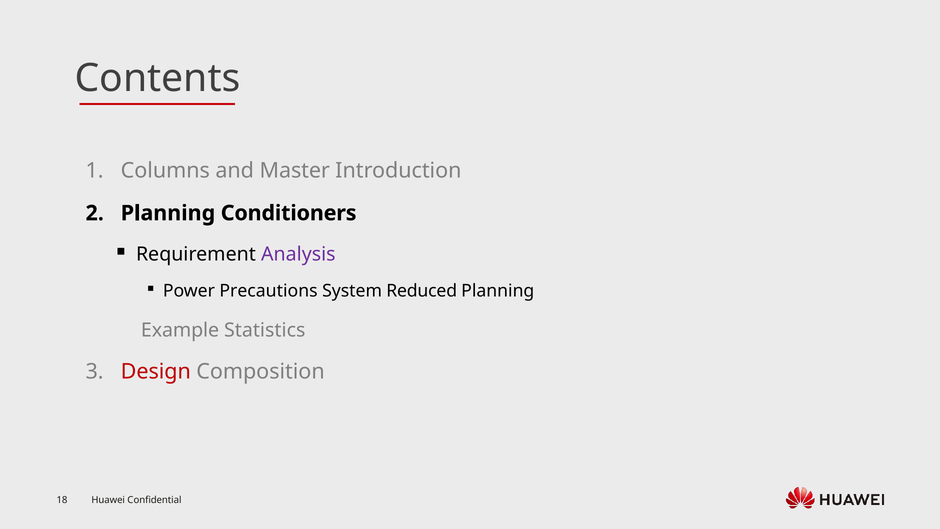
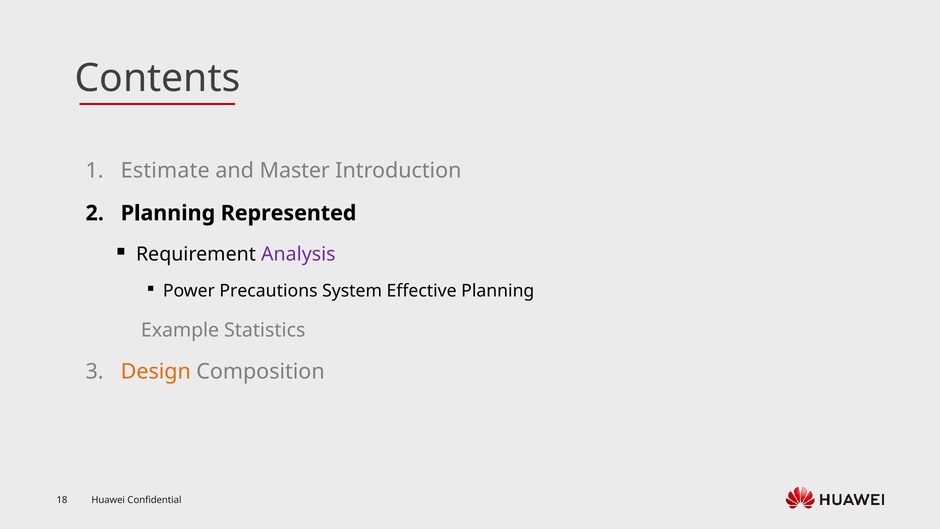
Columns: Columns -> Estimate (165, 170)
Conditioners: Conditioners -> Represented (289, 213)
Reduced: Reduced -> Effective (422, 291)
Design colour: red -> orange (156, 371)
